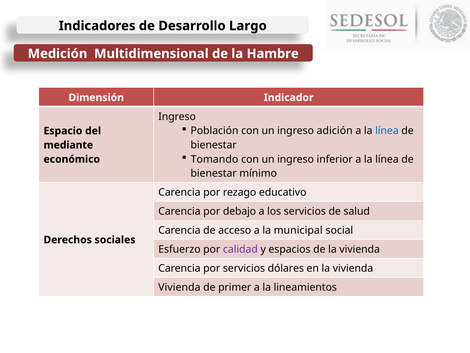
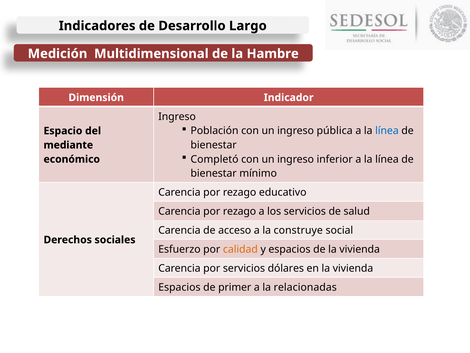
adición: adición -> pública (335, 131)
Tomando: Tomando -> Completó (215, 159)
debajo: debajo -> rezago (240, 211)
municipal: municipal -> construye (298, 230)
calidad colour: purple -> orange (240, 249)
Vivienda: Vivienda -> Espacios (179, 287)
lineamientos: lineamientos -> relacionadas (305, 287)
